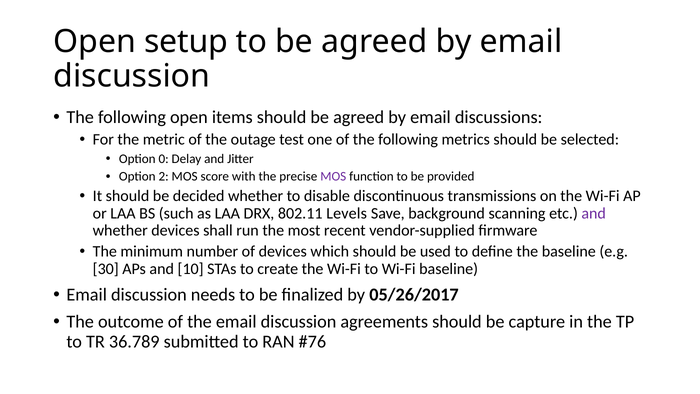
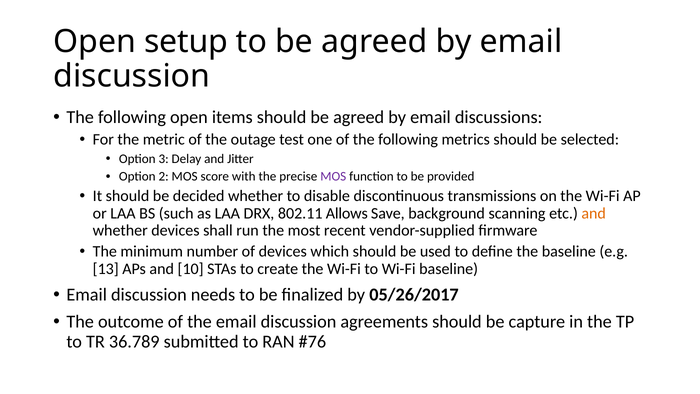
0: 0 -> 3 (164, 159)
Levels: Levels -> Allows (347, 213)
and colour: purple -> orange (594, 213)
30: 30 -> 13 (106, 269)
